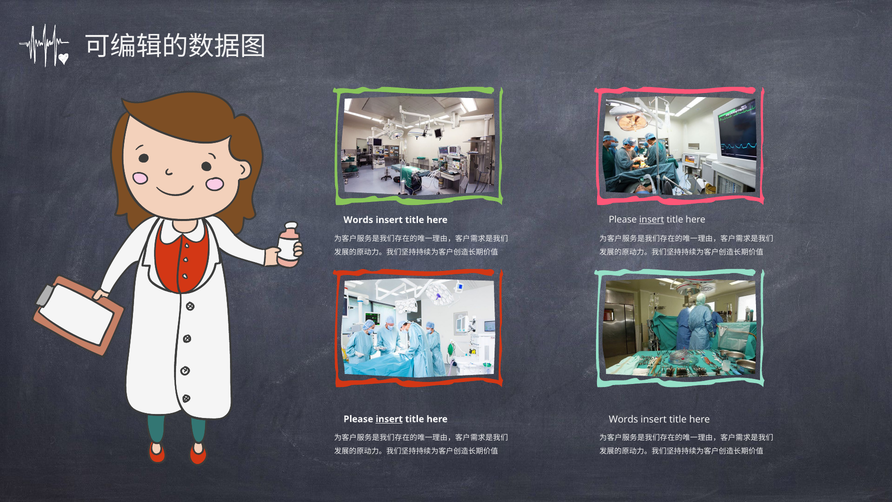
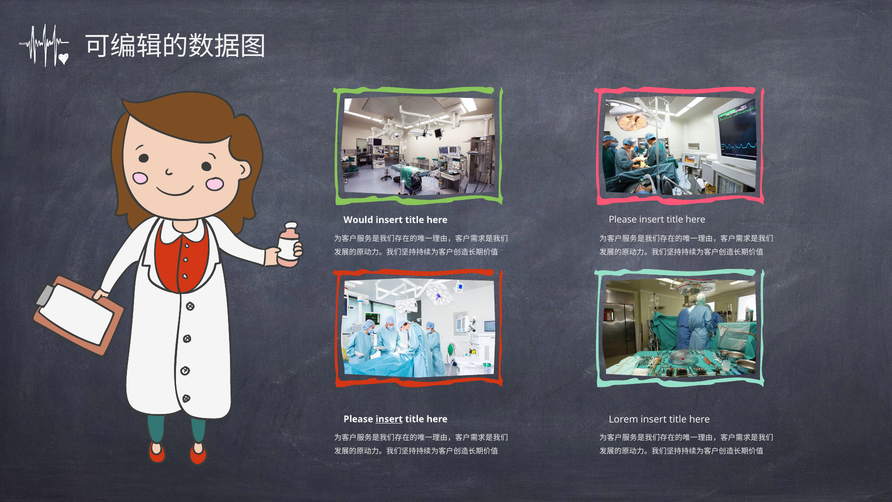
insert underline: present -> none (652, 220)
Words: Words -> Would (358, 220)
Words: Words -> Lorem (623, 420)
